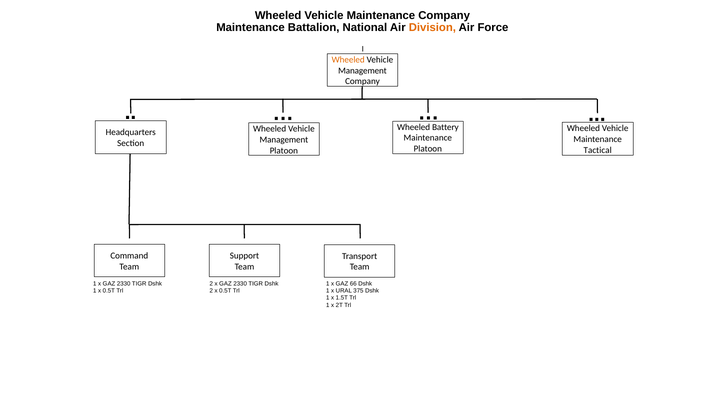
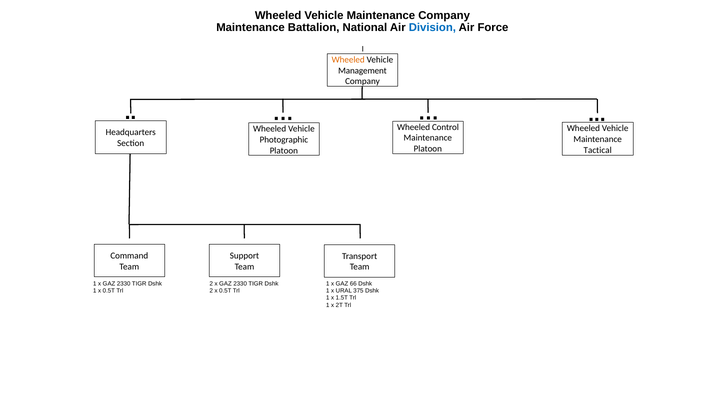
Division colour: orange -> blue (432, 28)
Battery: Battery -> Control (445, 127)
Management: Management -> Photographic (284, 140)
